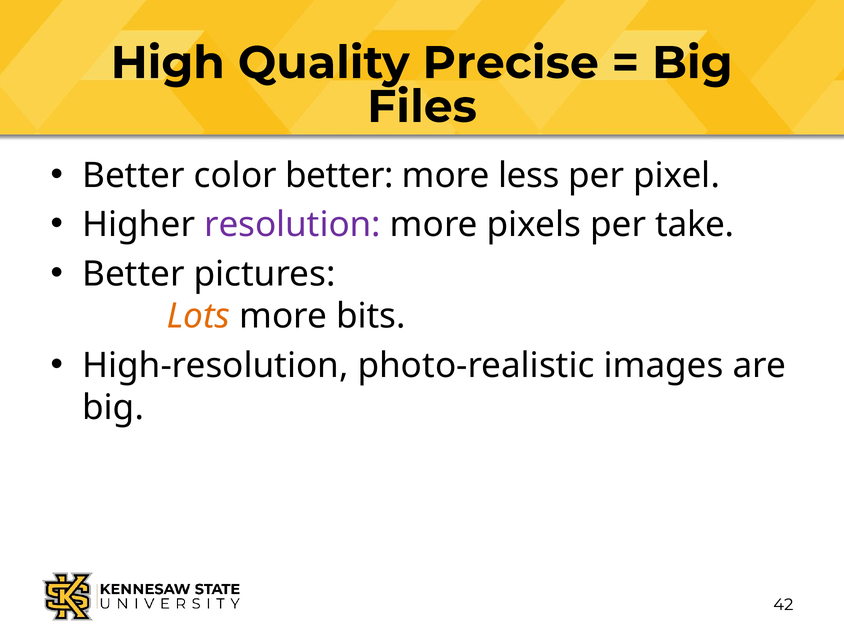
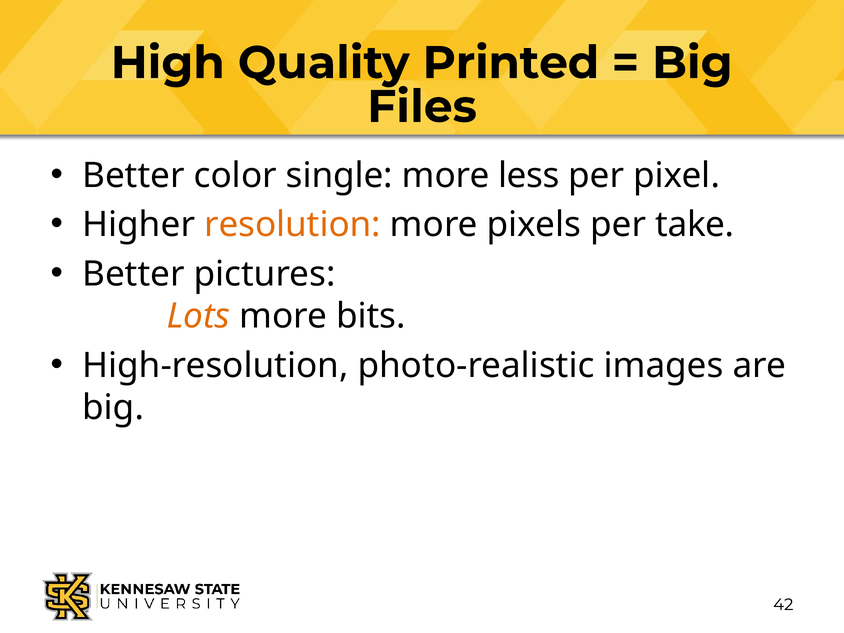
Precise: Precise -> Printed (511, 63)
color better: better -> single (339, 175)
resolution colour: purple -> orange (293, 225)
